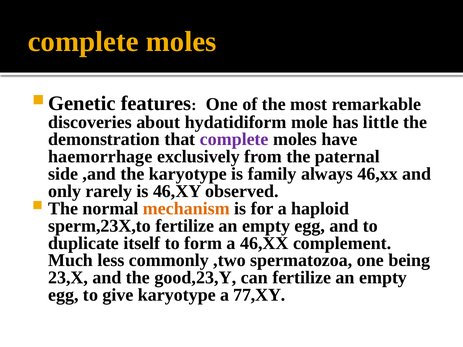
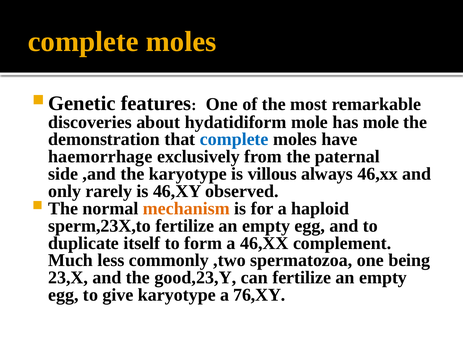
has little: little -> mole (381, 122)
complete colour: purple -> blue (234, 139)
family: family -> villous (272, 174)
77,XY: 77,XY -> 76,XY (259, 295)
